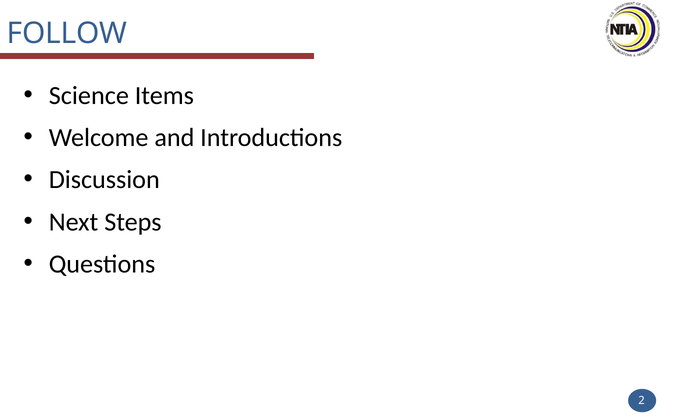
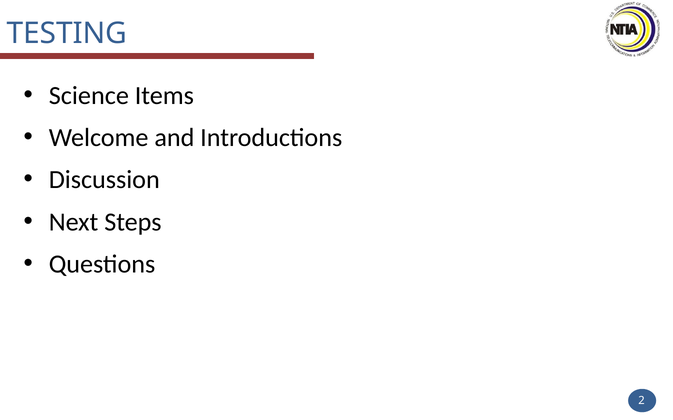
FOLLOW: FOLLOW -> TESTING (67, 33)
